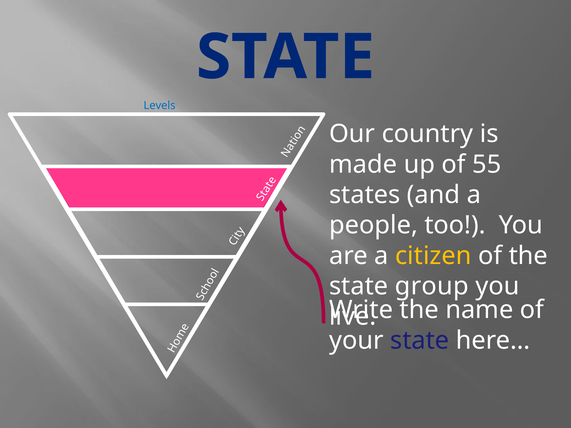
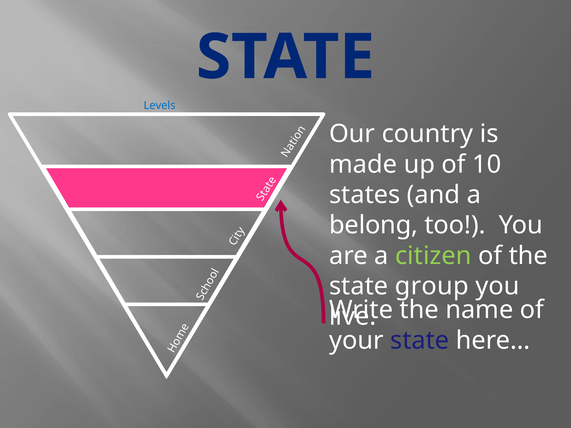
55: 55 -> 10 (487, 164)
people: people -> belong (374, 225)
citizen colour: yellow -> light green (433, 256)
